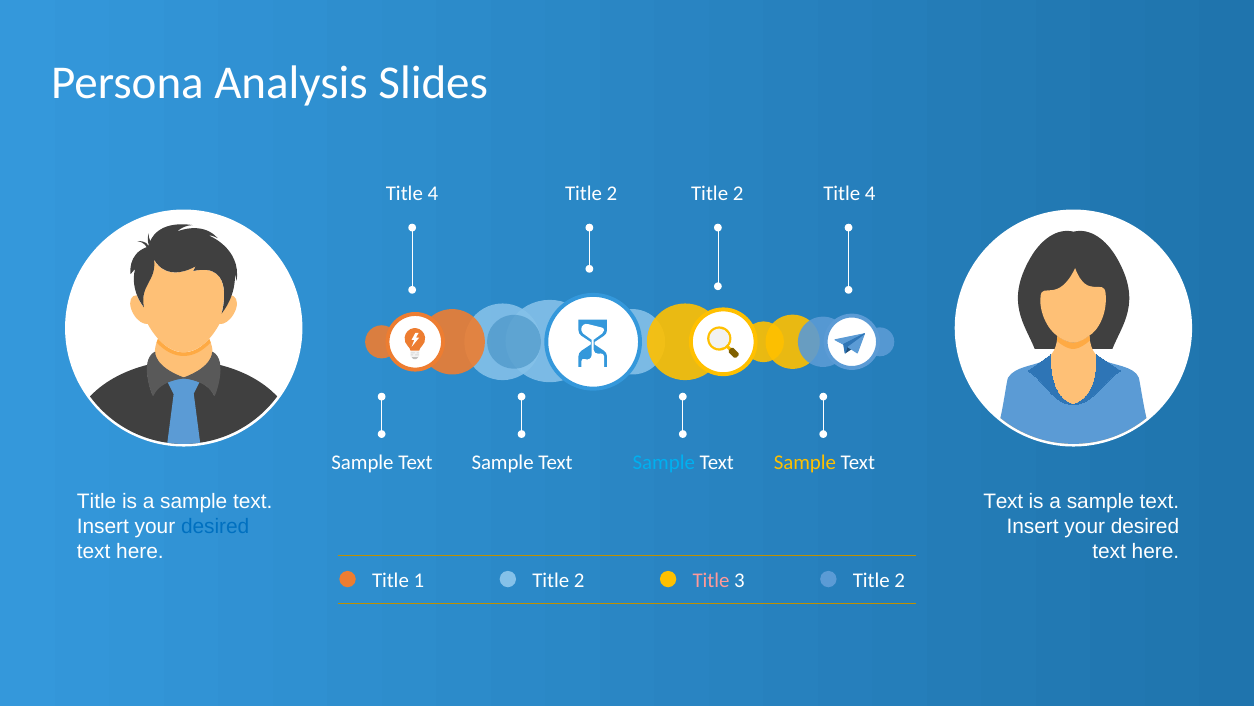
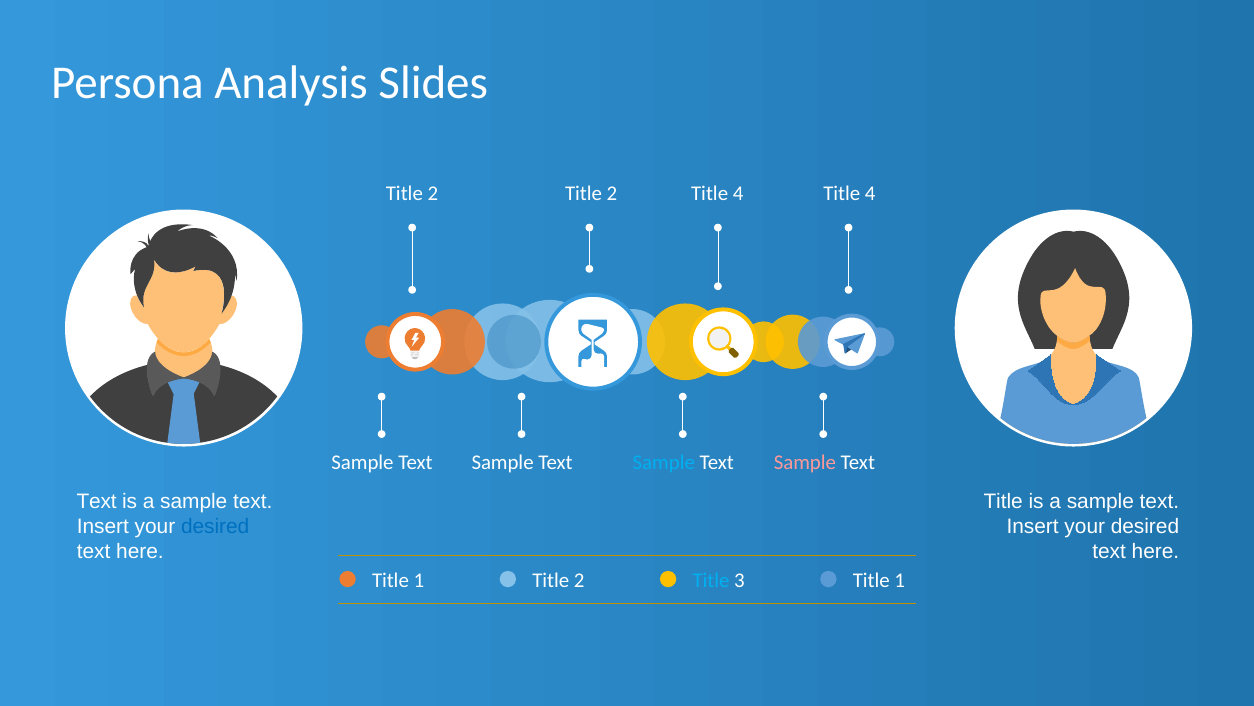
4: 4 -> 2 (433, 194)
2 Title 2: 2 -> 4 (738, 194)
Sample colour: yellow -> pink (805, 463)
Title: Title -> Text (97, 501)
Text: Text -> Title (1003, 501)
Title colour: pink -> light blue (711, 580)
3 Title 2: 2 -> 1 (900, 580)
